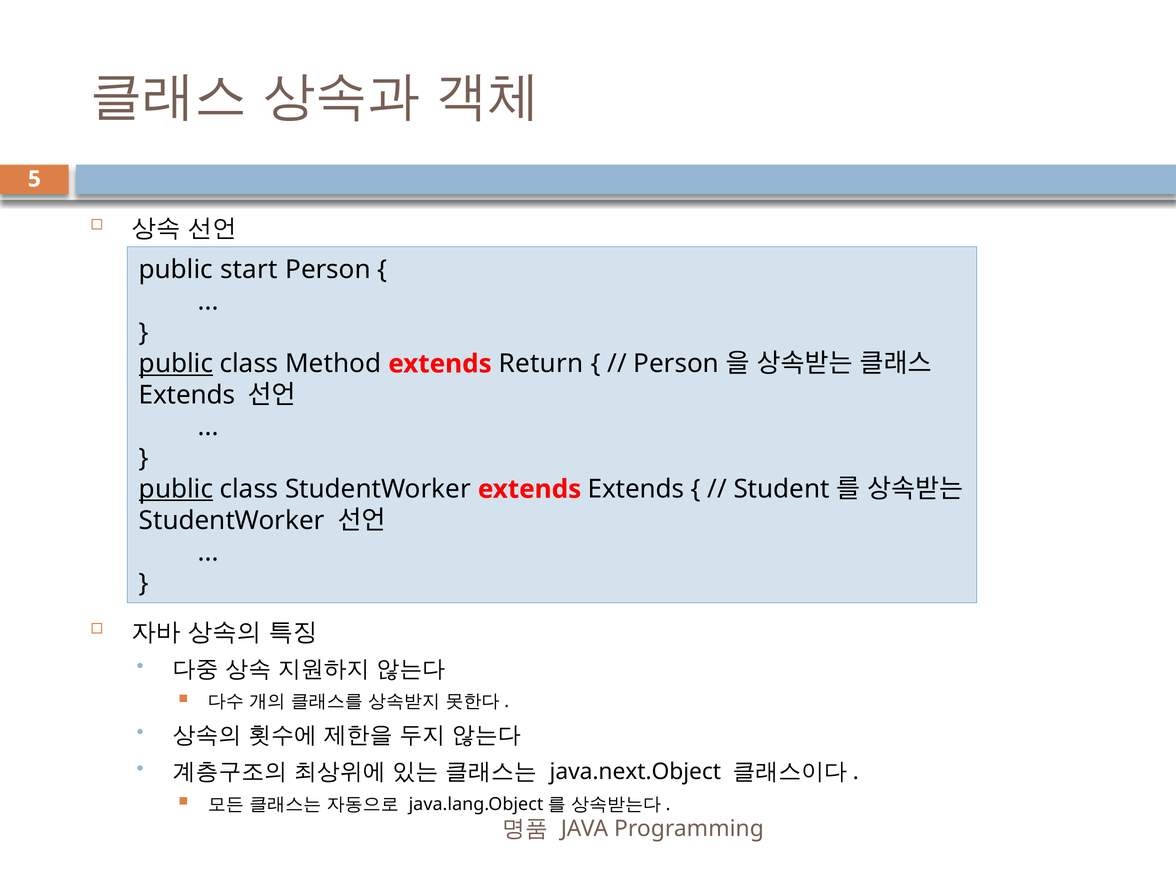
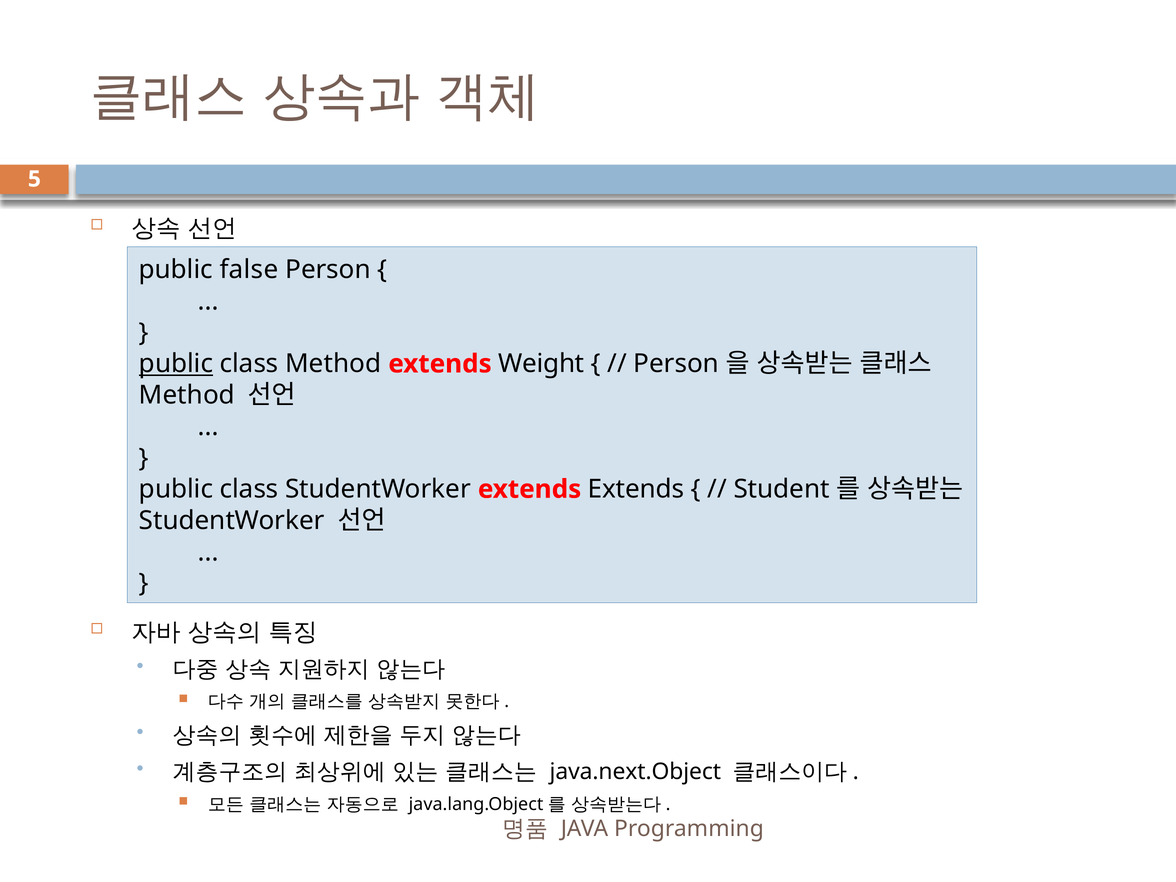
start: start -> false (249, 270)
Return: Return -> Weight (541, 364)
Extends: Extends -> Method (187, 395)
public underline: present -> none (176, 489)
